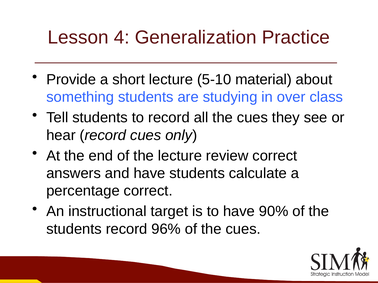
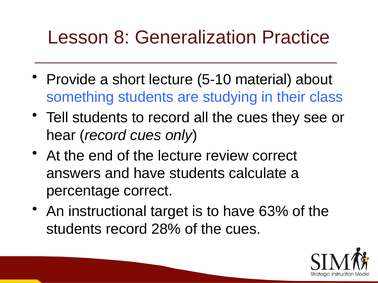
4: 4 -> 8 (122, 38)
over: over -> their (291, 97)
90%: 90% -> 63% (274, 212)
96%: 96% -> 28% (166, 229)
